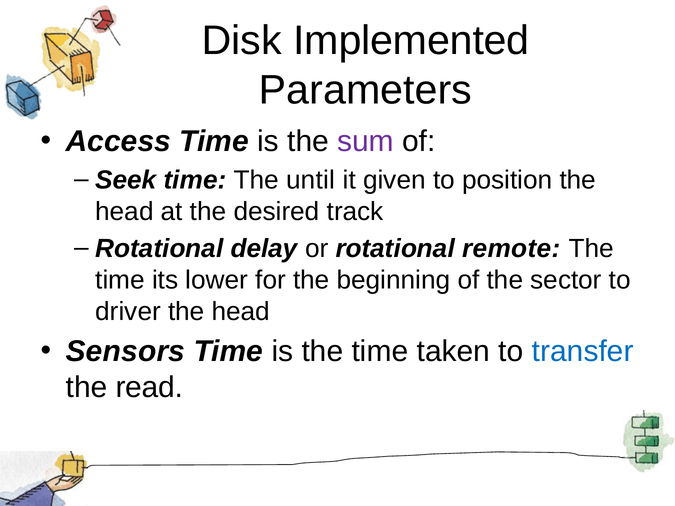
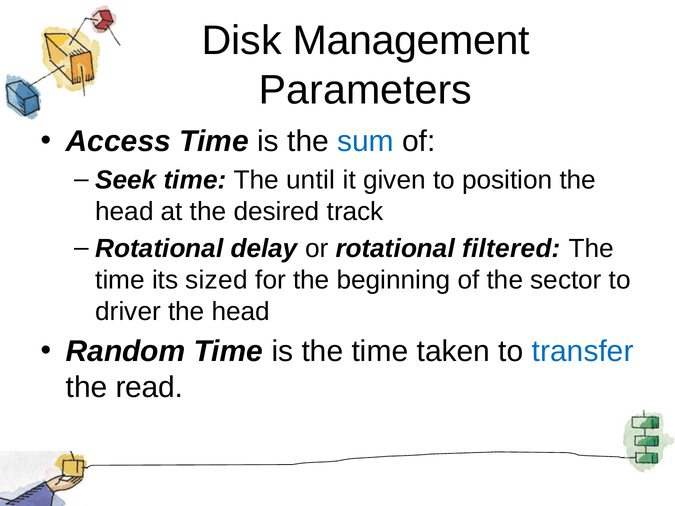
Implemented: Implemented -> Management (411, 41)
sum colour: purple -> blue (366, 142)
remote: remote -> filtered (511, 249)
lower: lower -> sized (217, 280)
Sensors: Sensors -> Random (126, 352)
